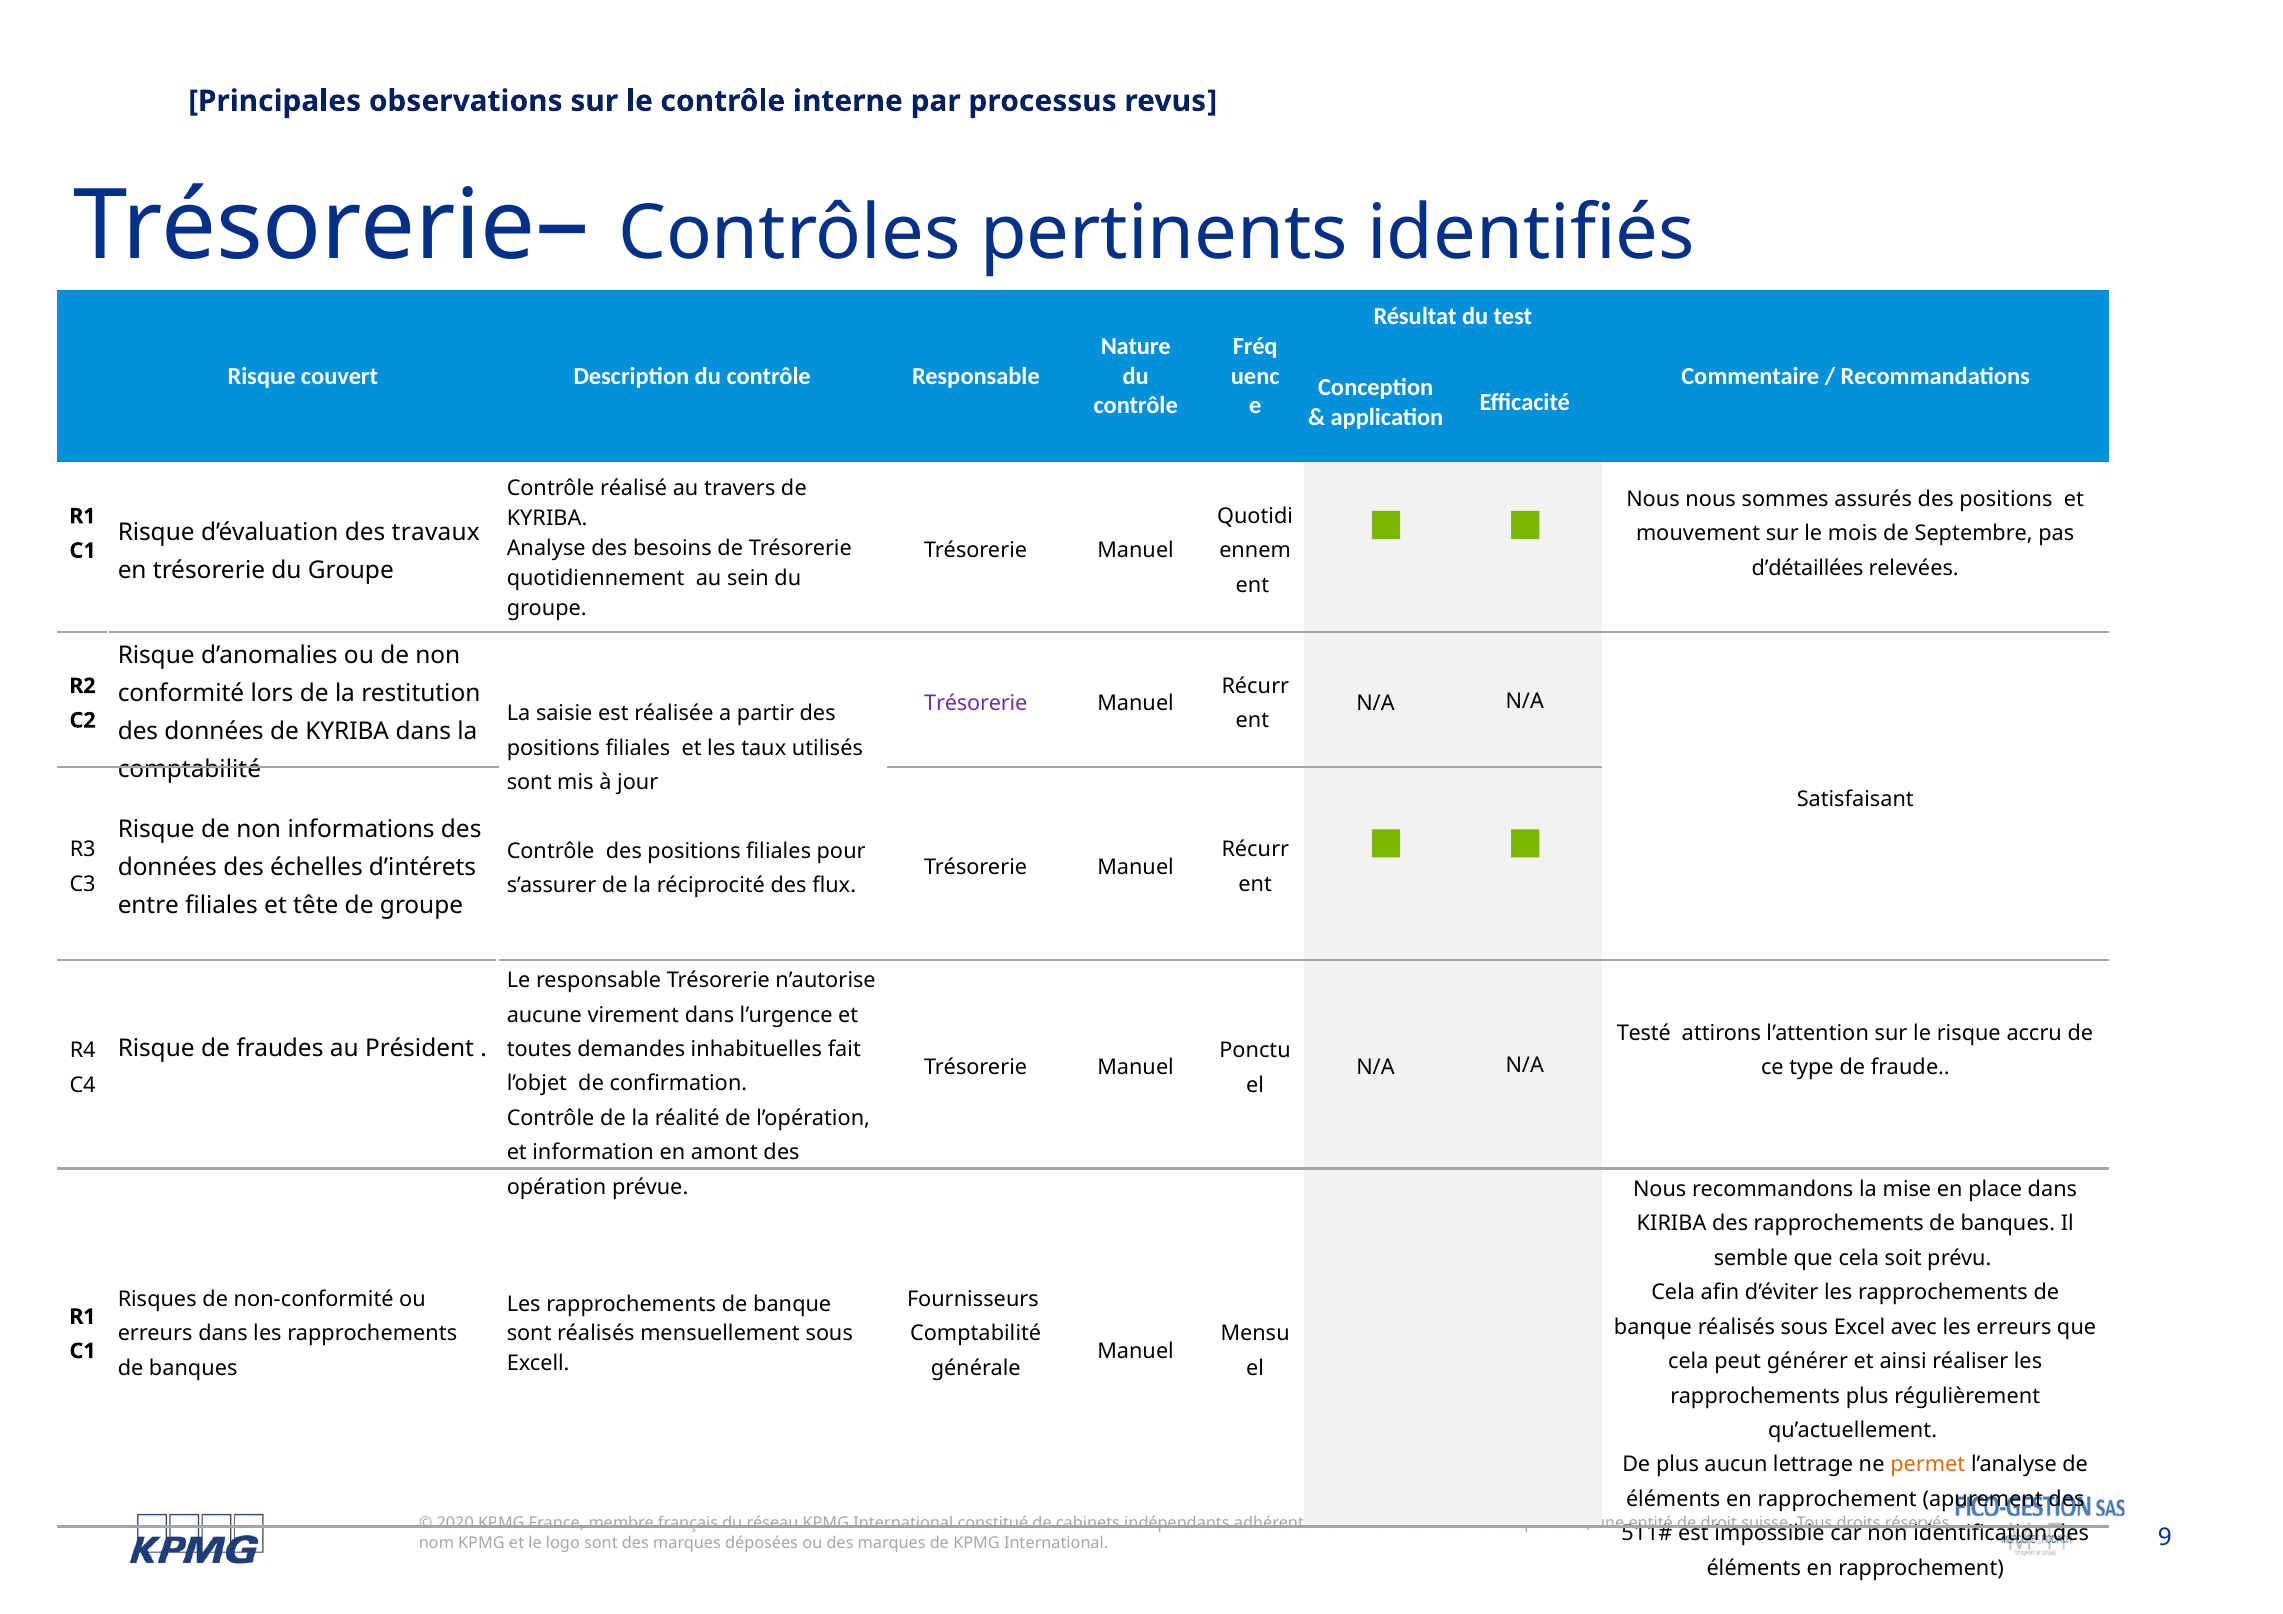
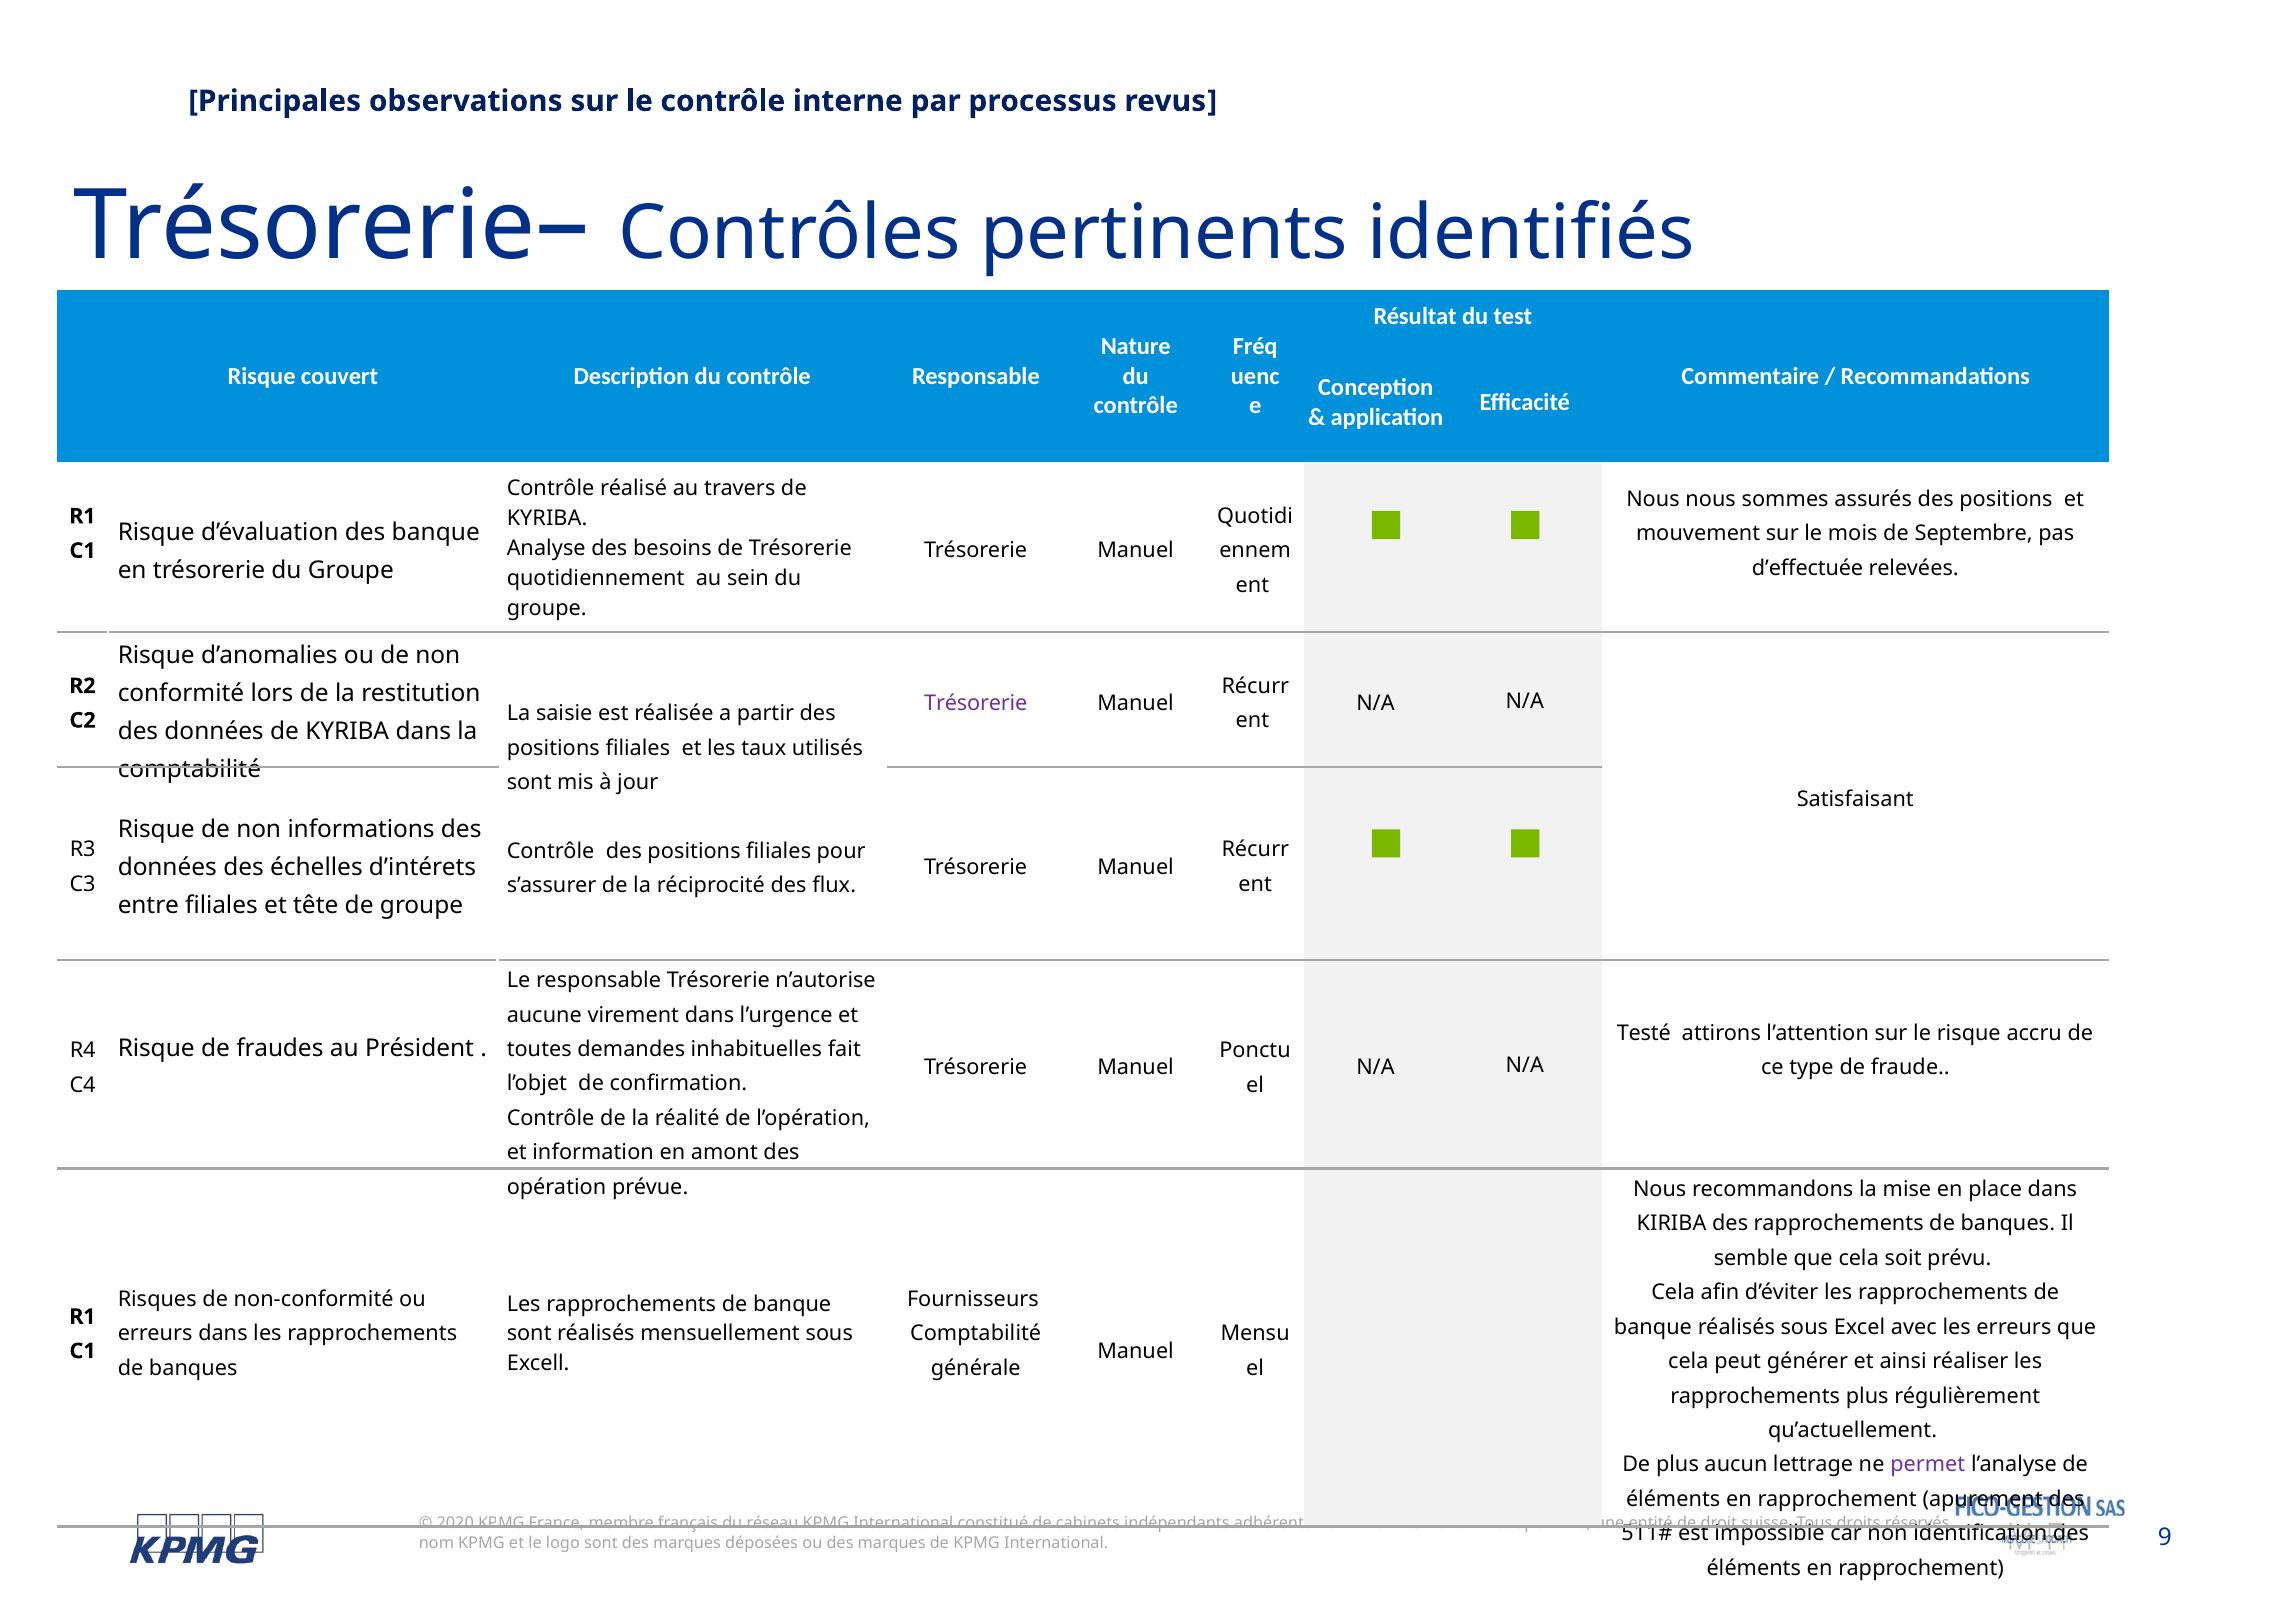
des travaux: travaux -> banque (436, 532)
d’détaillées: d’détaillées -> d’effectuée (1808, 568)
permet colour: orange -> purple (1928, 1465)
